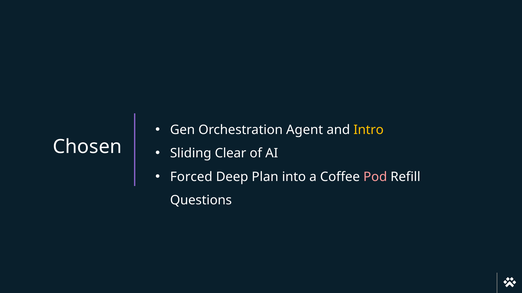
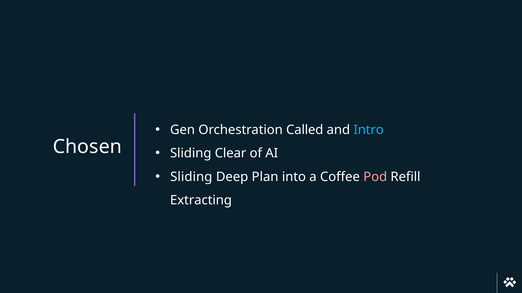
Agent: Agent -> Called (305, 130)
Intro colour: yellow -> light blue (369, 130)
Forced: Forced -> Sliding (191, 177)
Questions: Questions -> Extracting (201, 201)
